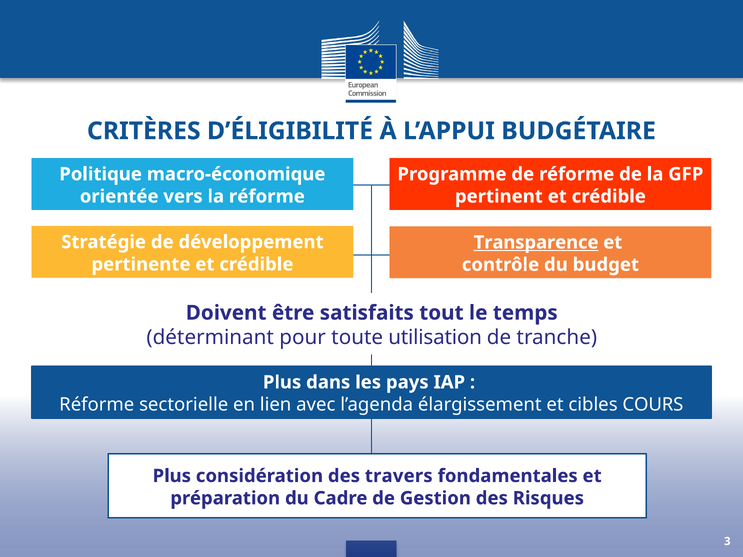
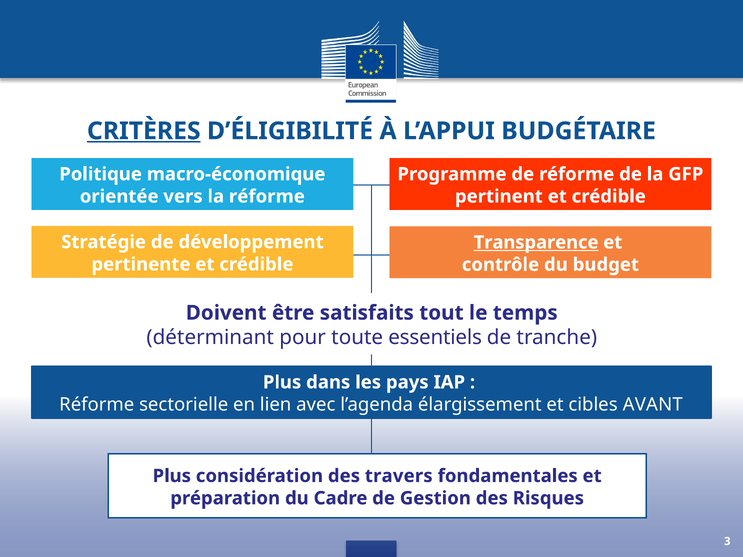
CRITÈRES underline: none -> present (144, 131)
utilisation: utilisation -> essentiels (435, 338)
COURS: COURS -> AVANT (653, 405)
